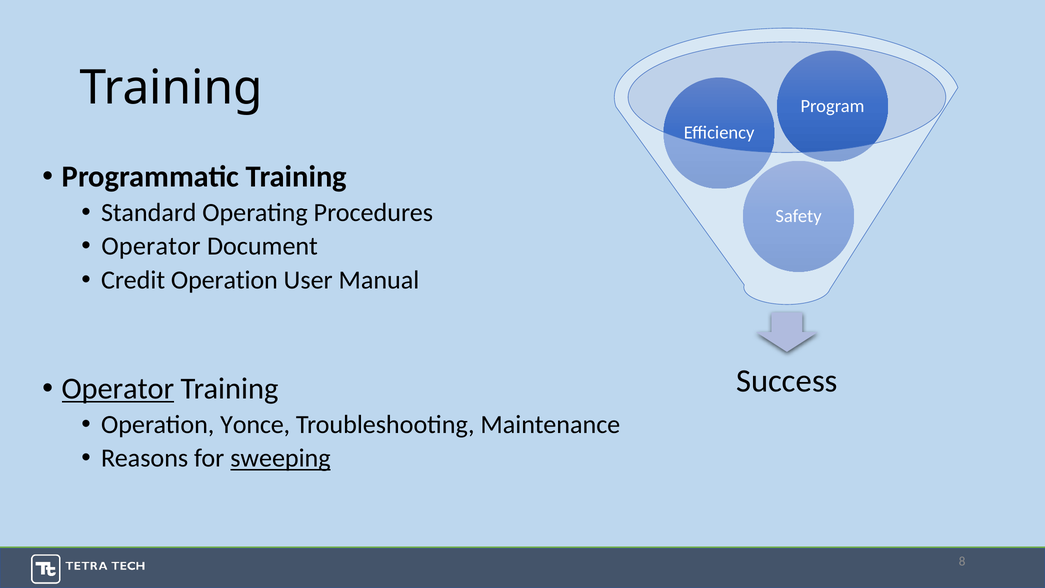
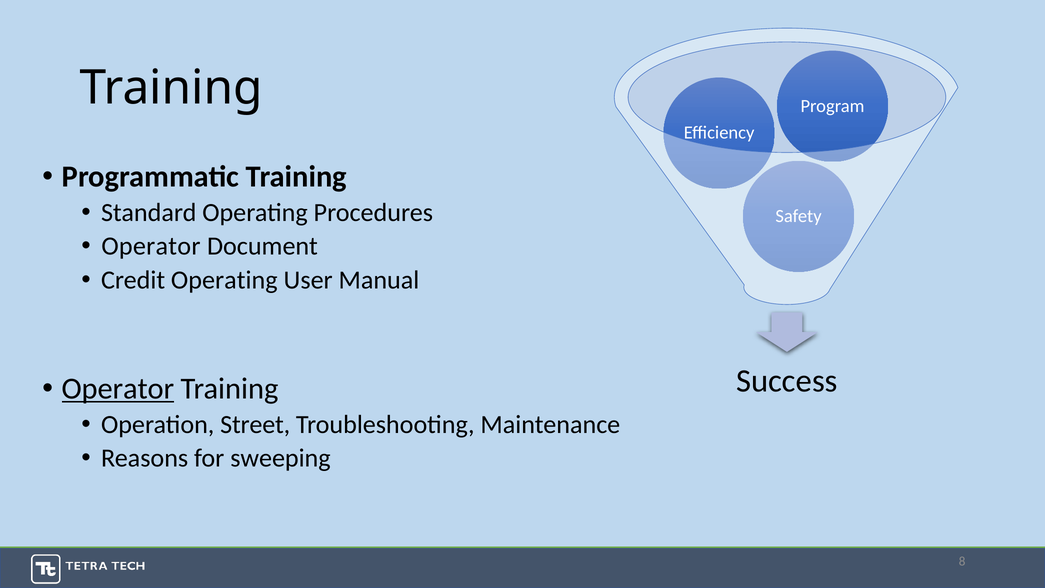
Credit Operation: Operation -> Operating (224, 280)
Yonce: Yonce -> Street (255, 425)
sweeping underline: present -> none (280, 458)
